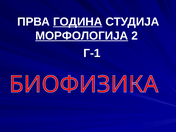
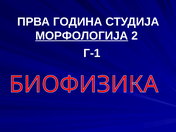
ГОДИНА underline: present -> none (78, 22)
